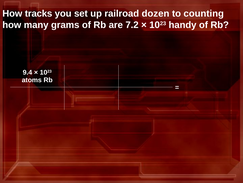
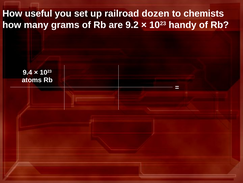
tracks: tracks -> useful (39, 14)
counting: counting -> chemists (204, 14)
7.2: 7.2 -> 9.2 (132, 25)
